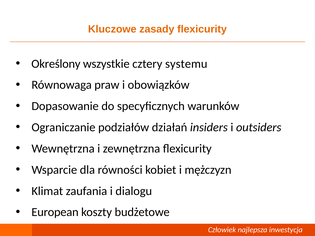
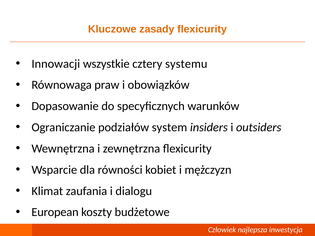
Określony: Określony -> Innowacji (56, 64)
działań: działań -> system (170, 127)
